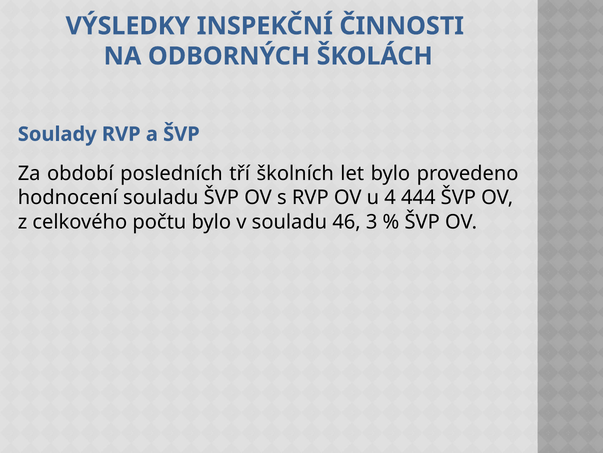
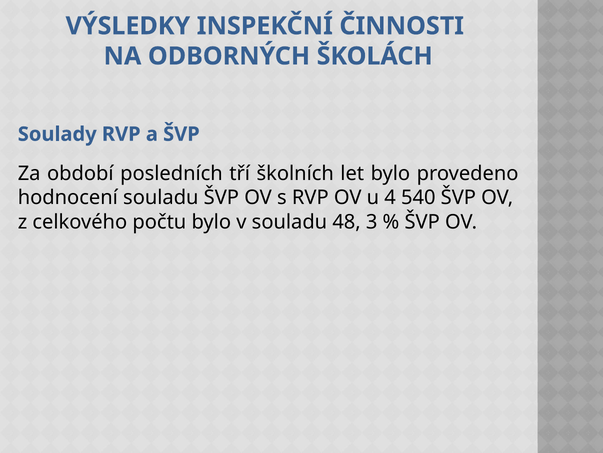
444: 444 -> 540 (418, 197)
46: 46 -> 48 (347, 222)
